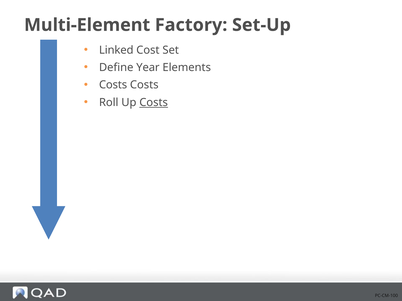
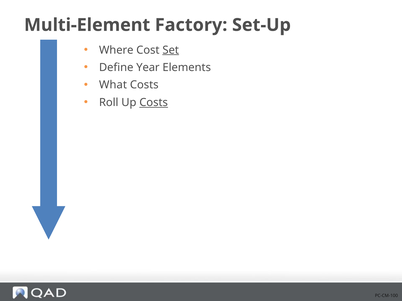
Linked: Linked -> Where (116, 50)
Set underline: none -> present (171, 50)
Costs: Costs -> What (113, 85)
